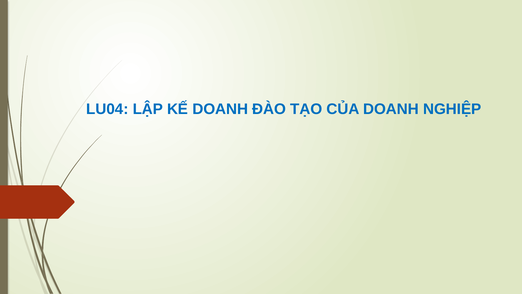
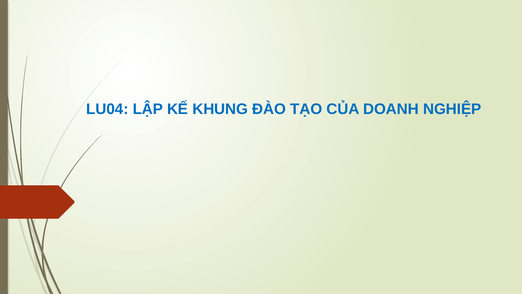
KẾ DOANH: DOANH -> KHUNG (220, 109)
